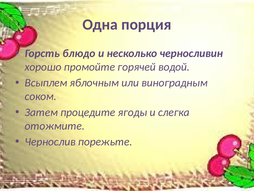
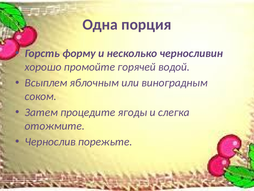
блюдо: блюдо -> форму (79, 53)
